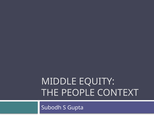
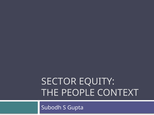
MIDDLE: MIDDLE -> SECTOR (59, 82)
